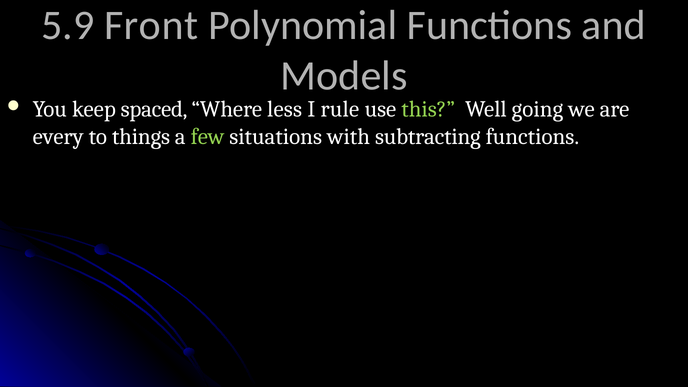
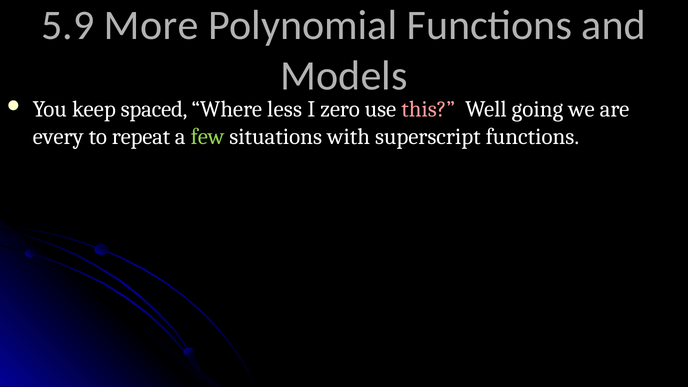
Front: Front -> More (151, 26)
rule: rule -> zero (340, 109)
this colour: light green -> pink (428, 109)
things: things -> repeat (141, 137)
subtracting: subtracting -> superscript (428, 137)
